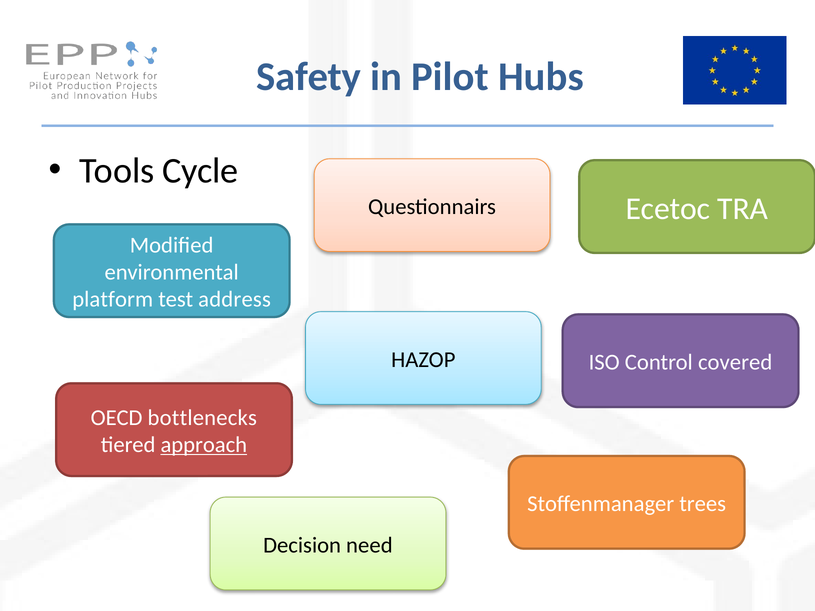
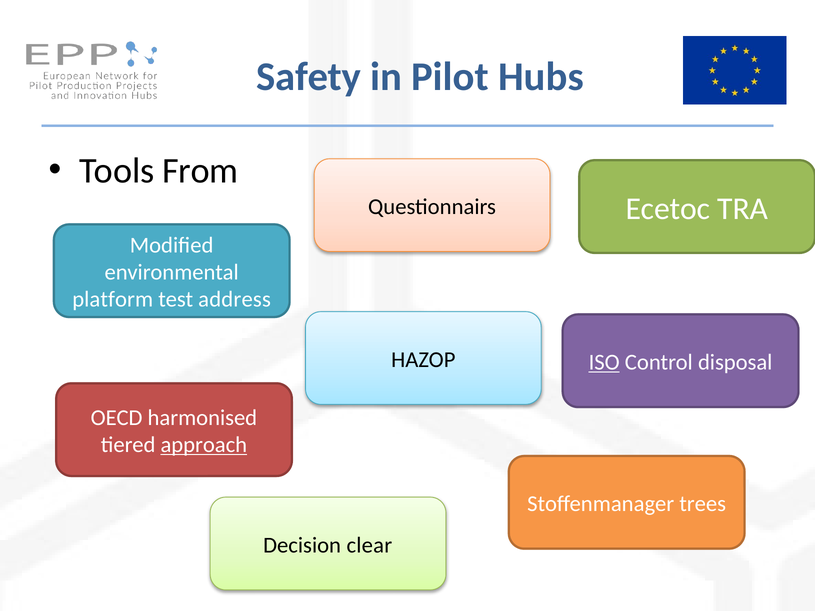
Cycle: Cycle -> From (200, 171)
ISO underline: none -> present (604, 362)
covered: covered -> disposal (735, 362)
bottlenecks: bottlenecks -> harmonised (202, 418)
need: need -> clear (369, 545)
